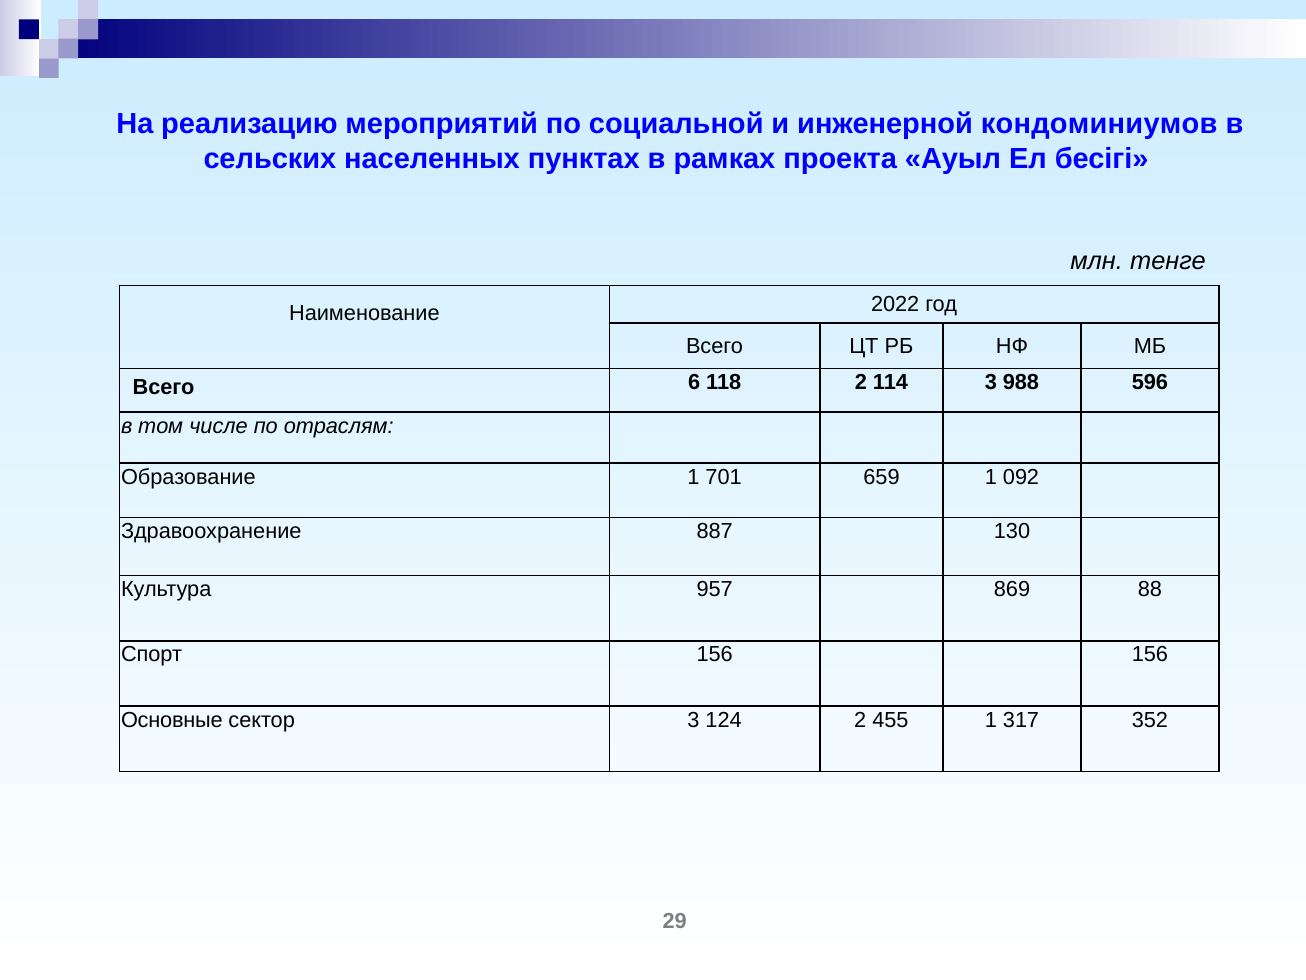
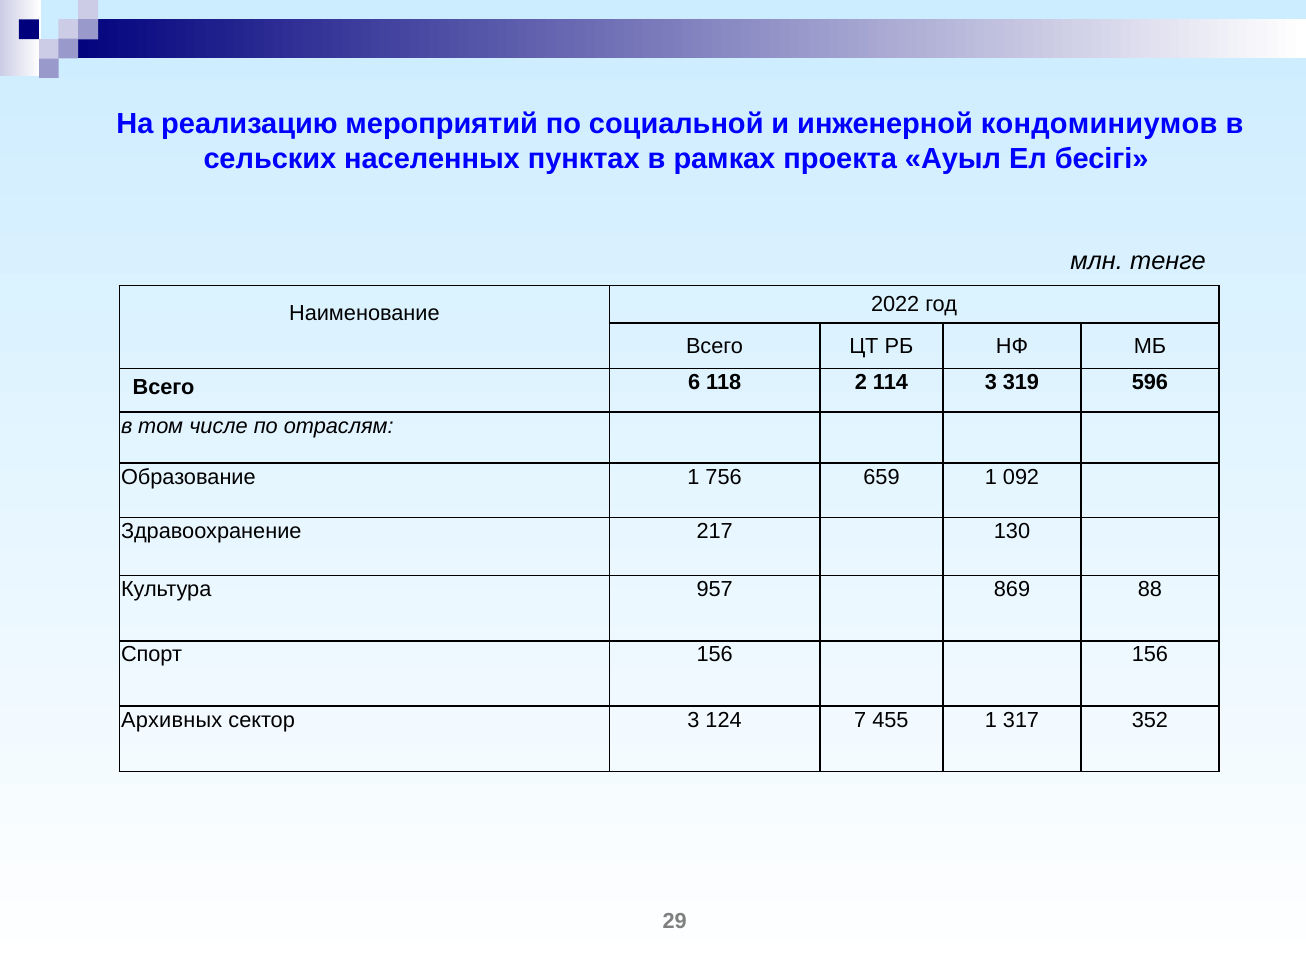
988: 988 -> 319 (1021, 382)
701: 701 -> 756 (724, 477)
887: 887 -> 217 (715, 531)
Основные: Основные -> Архивных (172, 720)
124 2: 2 -> 7 (860, 720)
